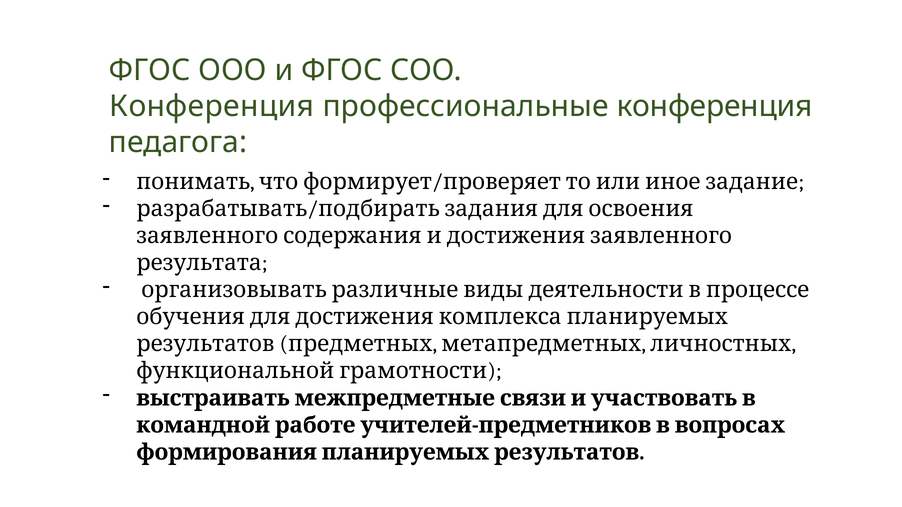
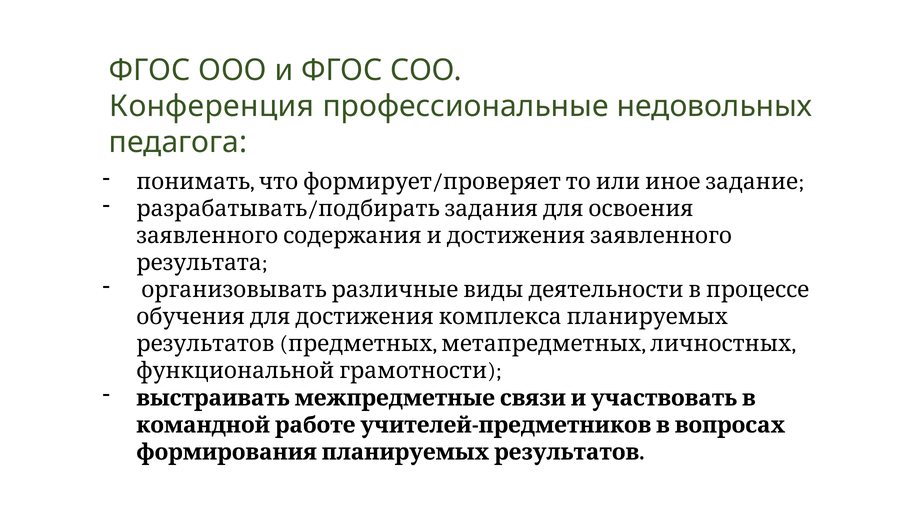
профессиональные конференция: конференция -> недовольных (714, 107)
